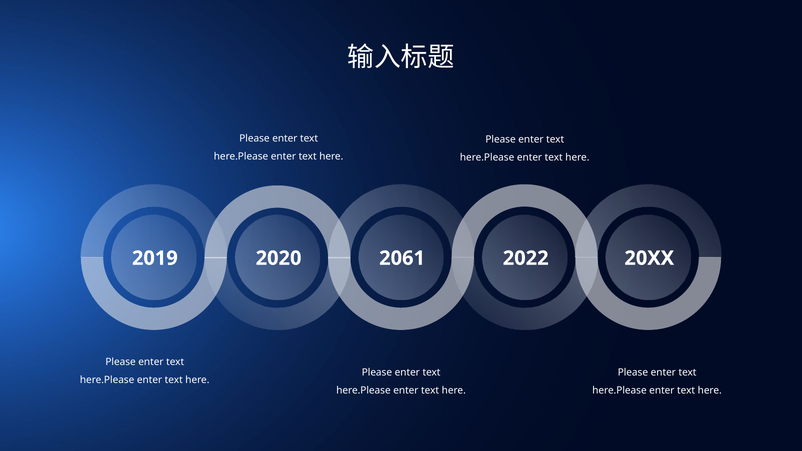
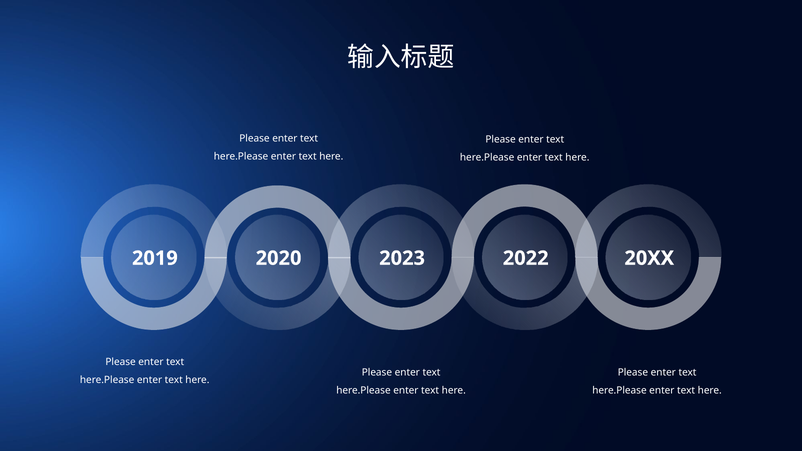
2061: 2061 -> 2023 (402, 258)
